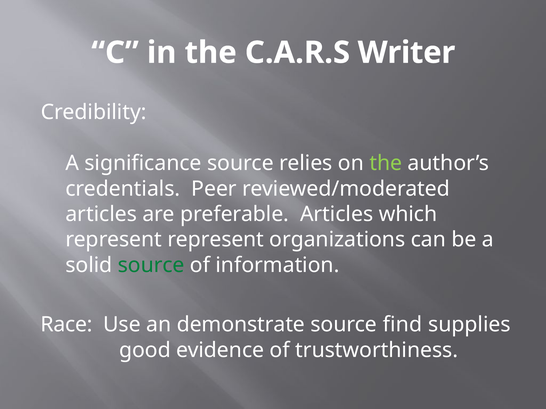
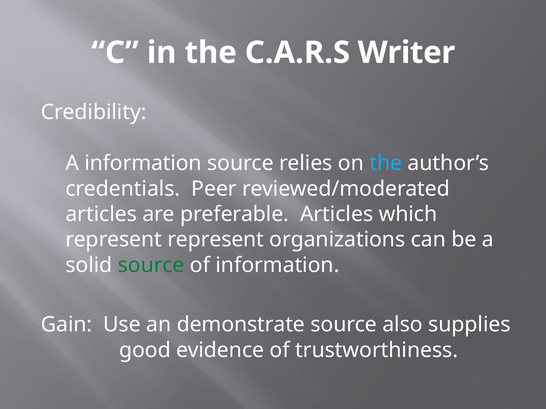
A significance: significance -> information (143, 163)
the colour: light green -> light blue (386, 163)
Race: Race -> Gain (67, 325)
find: find -> also (403, 325)
